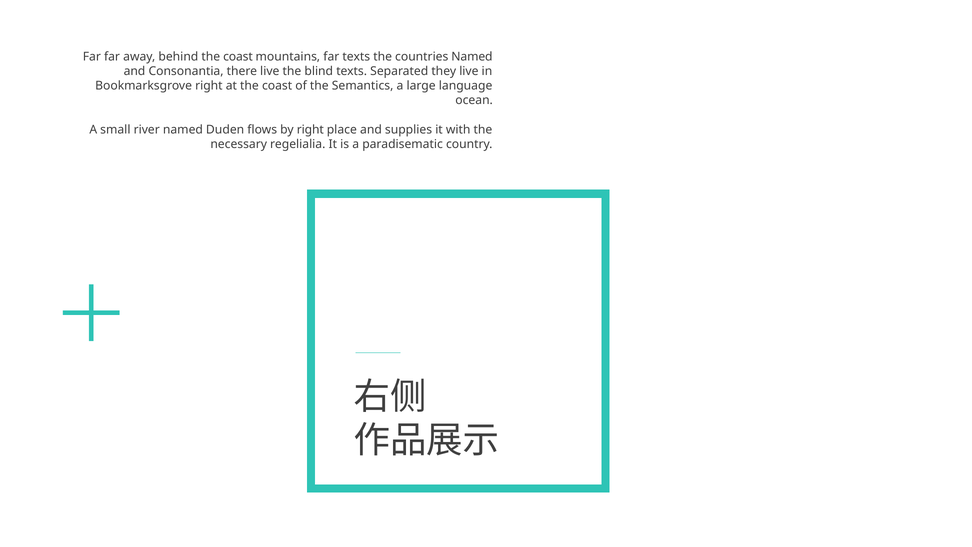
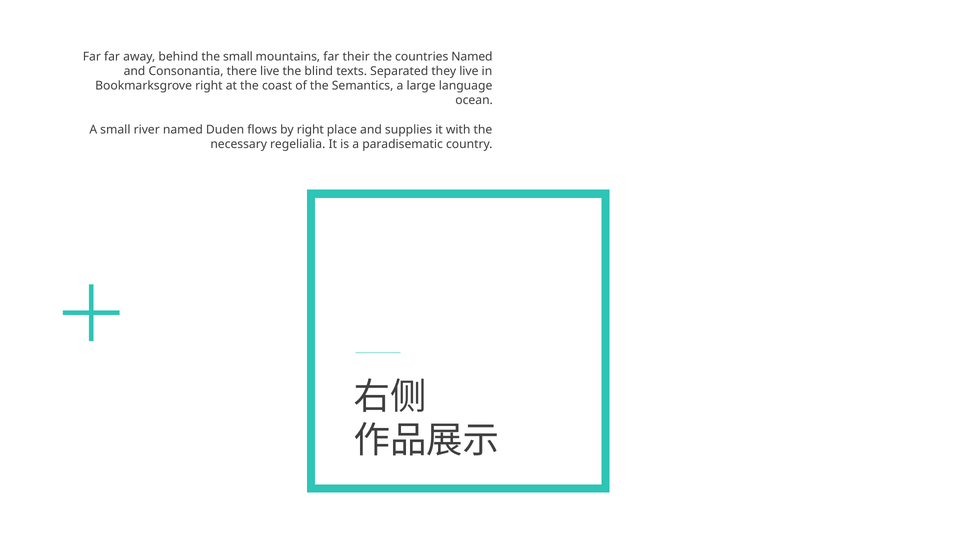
behind the coast: coast -> small (238, 57)
far texts: texts -> their (356, 57)
